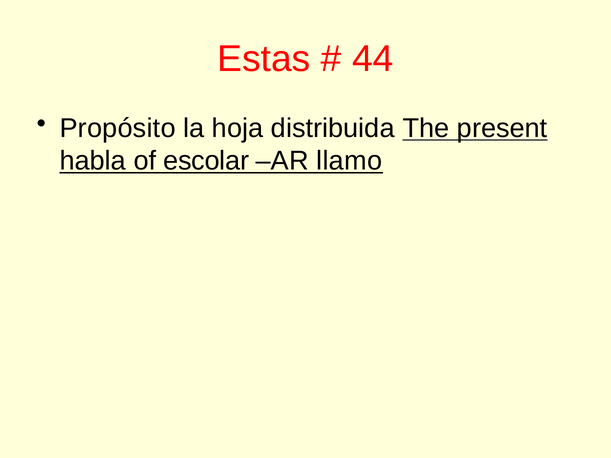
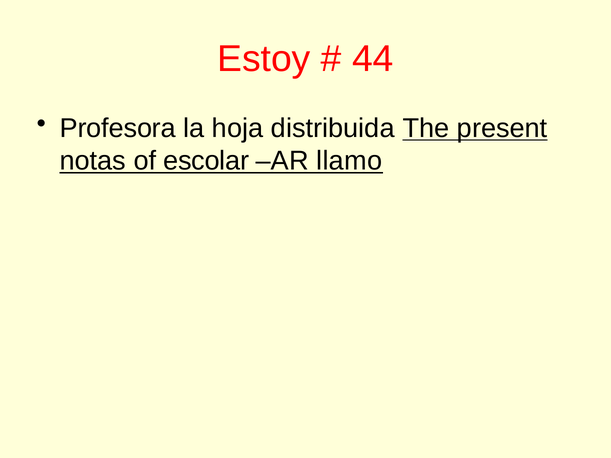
Estas: Estas -> Estoy (264, 59)
Propósito: Propósito -> Profesora (118, 128)
habla: habla -> notas (93, 161)
